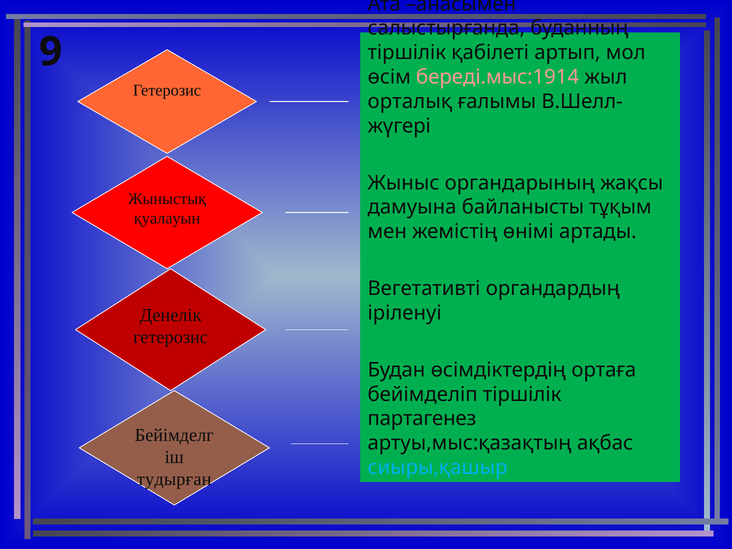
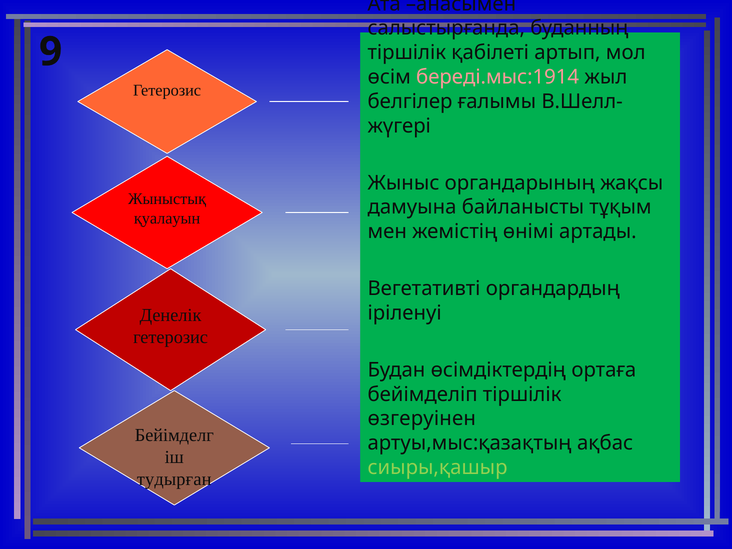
орталық: орталық -> белгілер (410, 101)
партагенез: партагенез -> өзгеруінен (422, 419)
сиыры,қашыр colour: light blue -> light green (438, 468)
